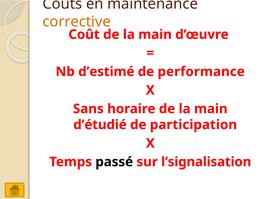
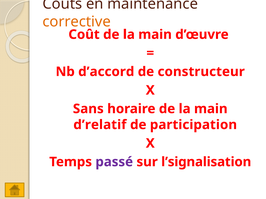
d’estimé: d’estimé -> d’accord (106, 72)
performance: performance -> constructeur (201, 72)
d’étudié: d’étudié -> d’relatif (100, 125)
passé colour: black -> purple (114, 162)
